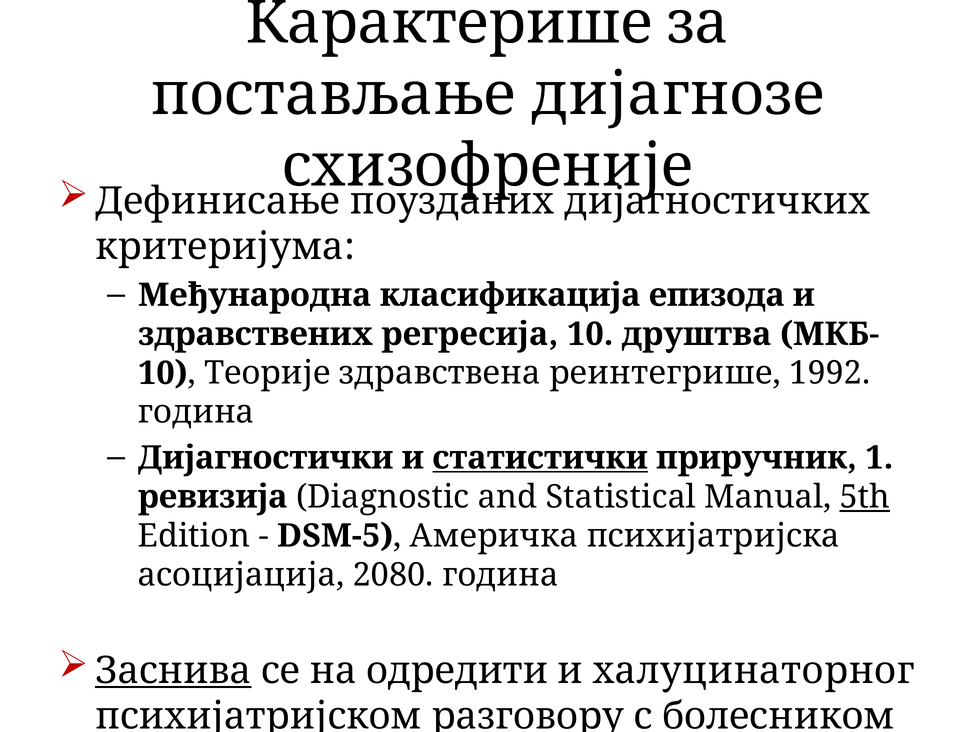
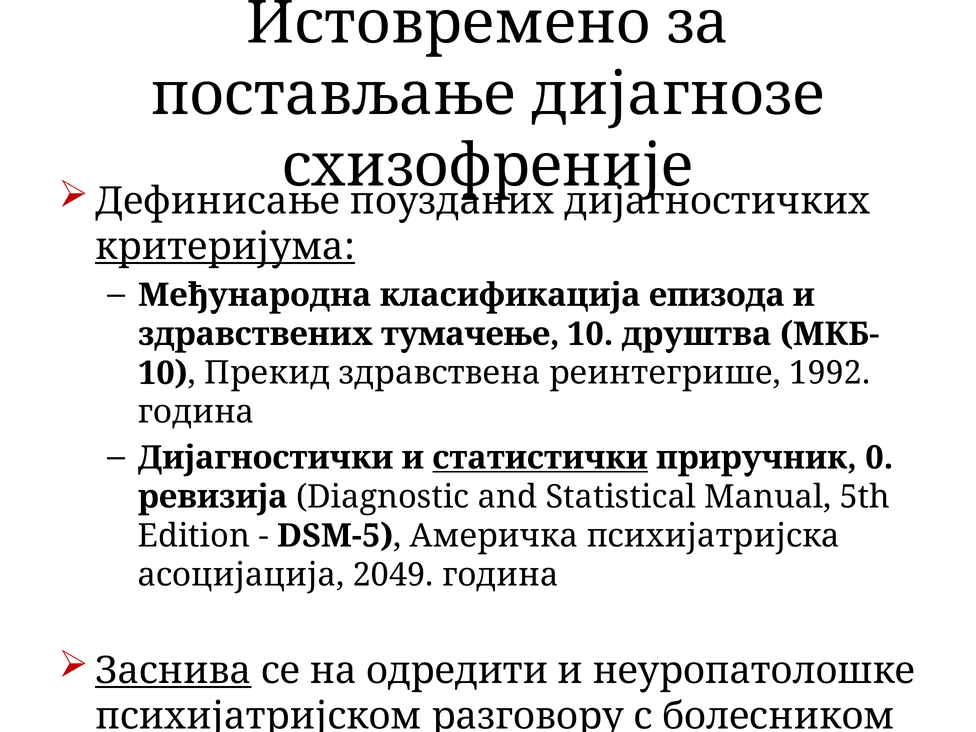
Карактерише: Карактерише -> Истовремено (449, 23)
критеријума underline: none -> present (225, 247)
регресија: регресија -> тумачење (470, 334)
Теорије: Теорије -> Прекид (267, 373)
1: 1 -> 0 (879, 458)
5th underline: present -> none (865, 497)
2080: 2080 -> 2049 (393, 575)
халуцинаторног: халуцинаторног -> неуропатолошке (754, 671)
